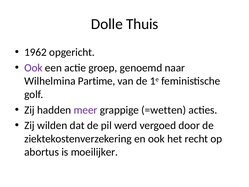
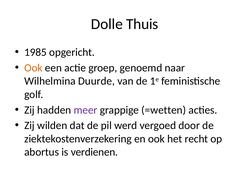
1962: 1962 -> 1985 (35, 52)
Ook colour: purple -> orange (33, 68)
Partime: Partime -> Duurde (96, 81)
moeilijker: moeilijker -> verdienen (94, 152)
